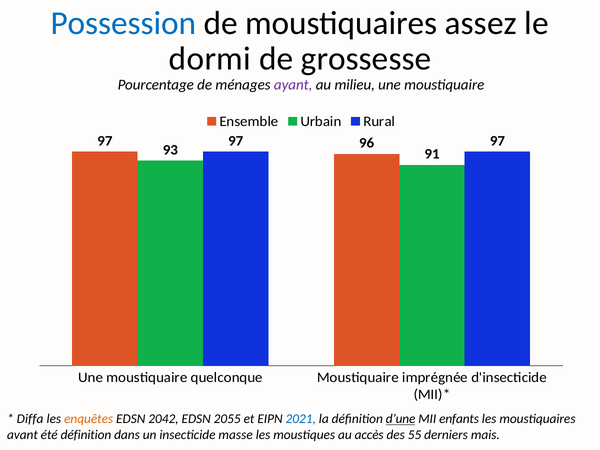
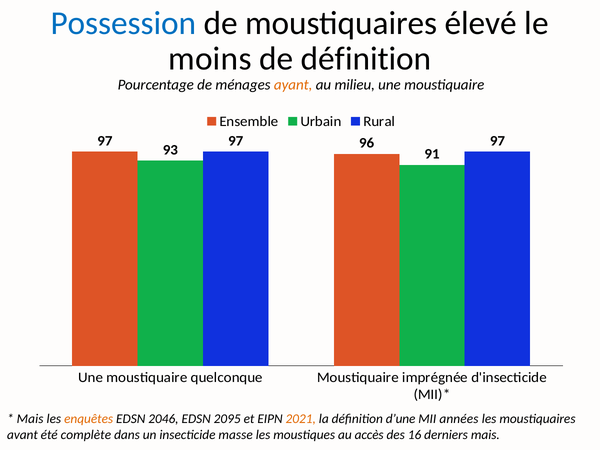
assez: assez -> élevé (481, 23)
dormi: dormi -> moins (210, 59)
de grossesse: grossesse -> définition (366, 59)
ayant colour: purple -> orange (293, 85)
Diffa: Diffa -> Mais (30, 419)
2042: 2042 -> 2046 (163, 419)
2055: 2055 -> 2095 (227, 419)
2021 colour: blue -> orange (301, 419)
d’une underline: present -> none (401, 419)
enfants: enfants -> années (459, 419)
été définition: définition -> complète (86, 435)
55: 55 -> 16 (415, 435)
